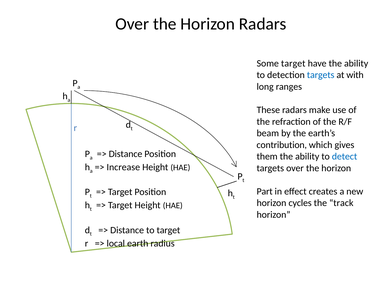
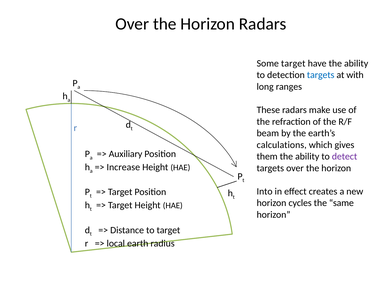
contribution: contribution -> calculations (282, 145)
Distance: Distance -> Auxiliary (126, 154)
detect colour: blue -> purple (345, 157)
Part: Part -> Into (265, 192)
track: track -> same (341, 204)
